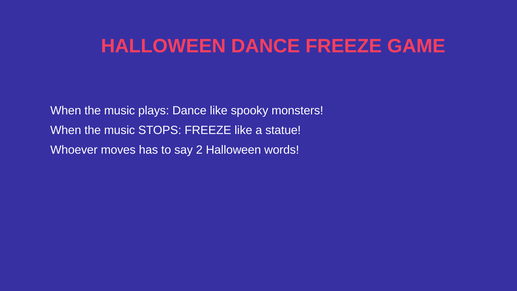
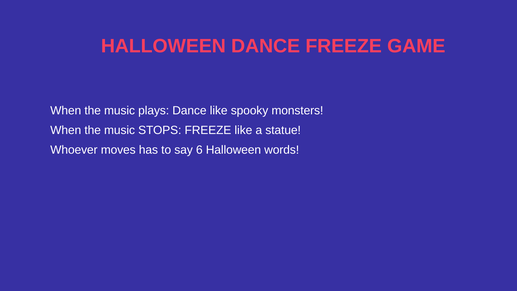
2: 2 -> 6 (199, 150)
